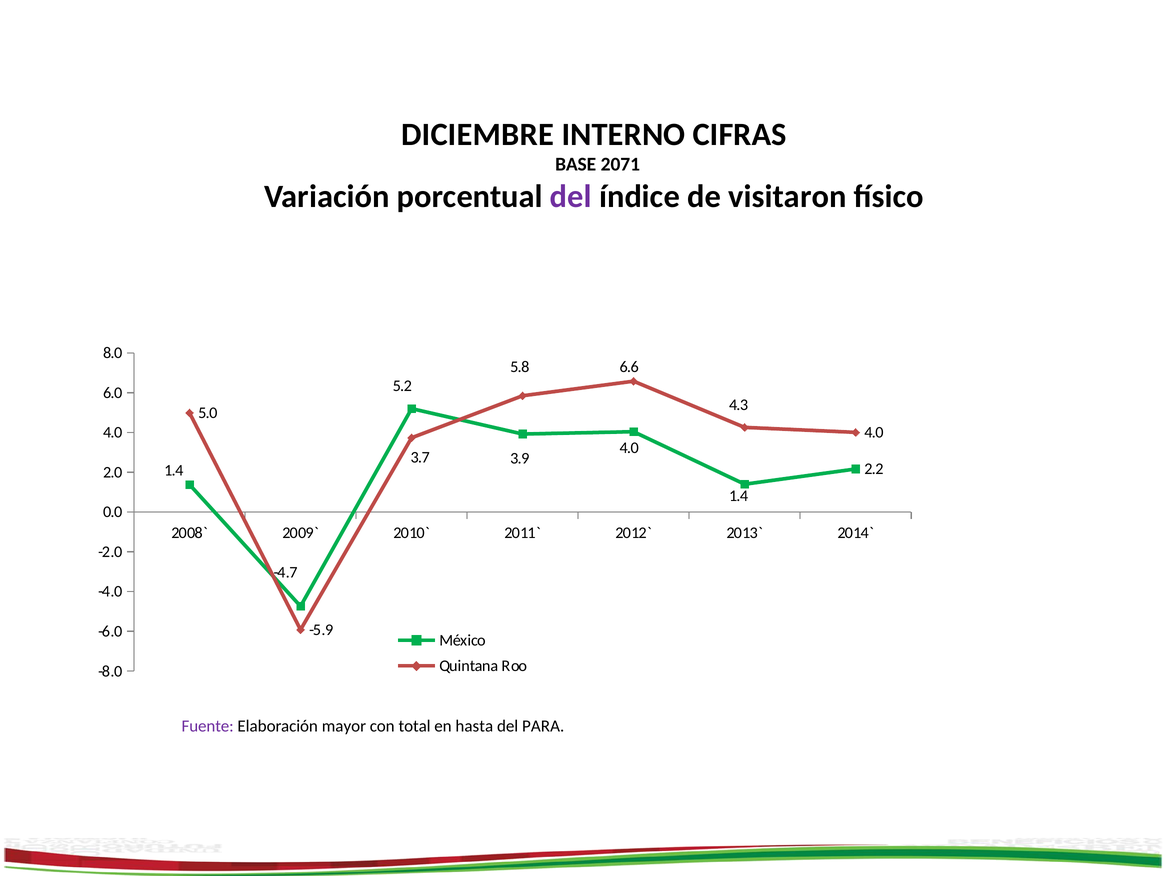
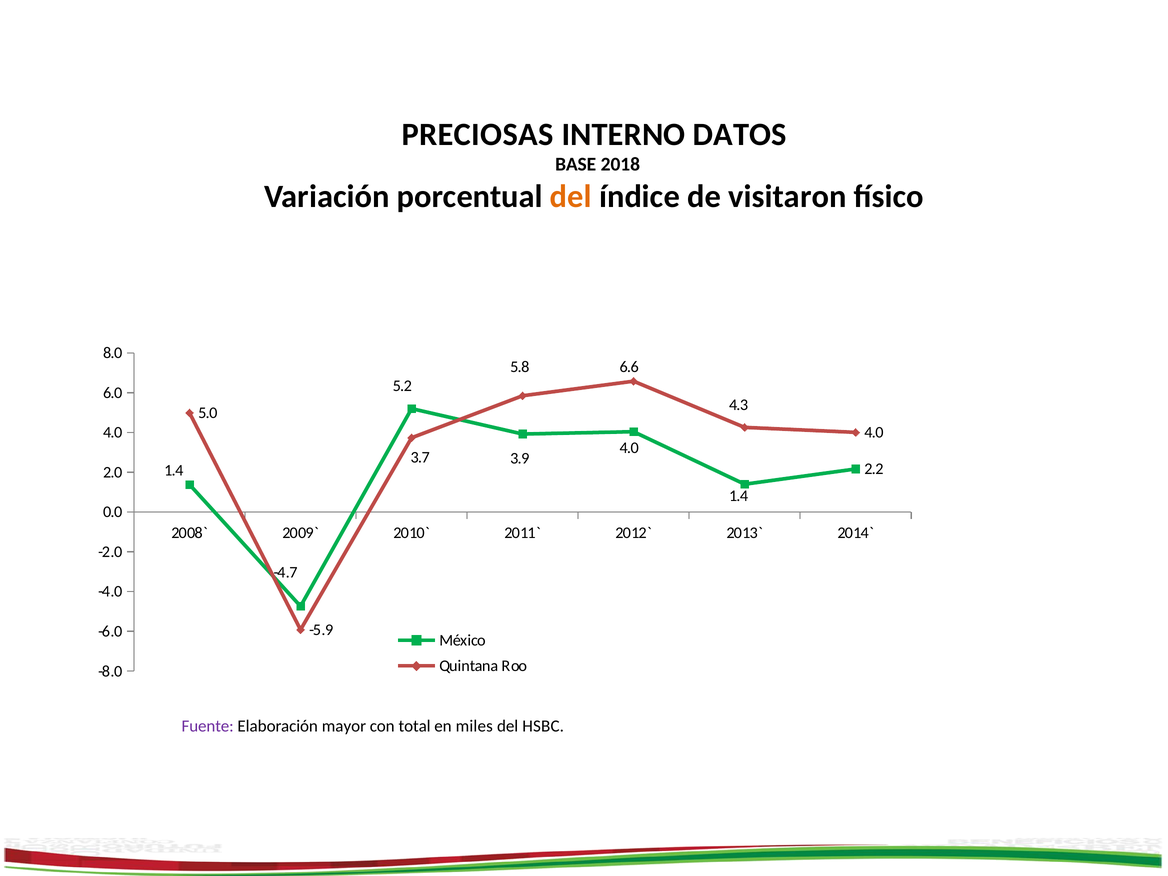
DICIEMBRE: DICIEMBRE -> PRECIOSAS (478, 134)
CIFRAS: CIFRAS -> DATOS (740, 134)
2071: 2071 -> 2018 (620, 165)
del colour: purple -> orange (571, 197)
hasta: hasta -> miles (474, 726)
PARA: PARA -> HSBC (543, 726)
